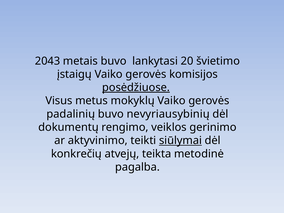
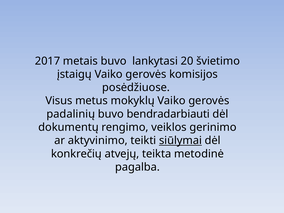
2043: 2043 -> 2017 (48, 61)
posėdžiuose underline: present -> none (136, 87)
nevyriausybinių: nevyriausybinių -> bendradarbiauti (168, 114)
